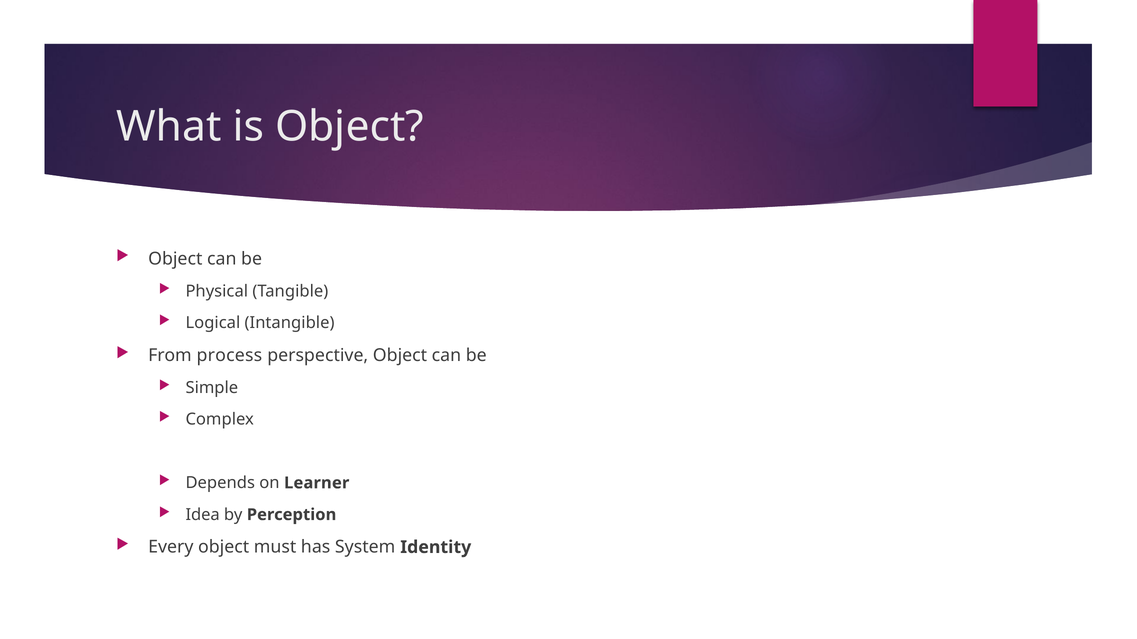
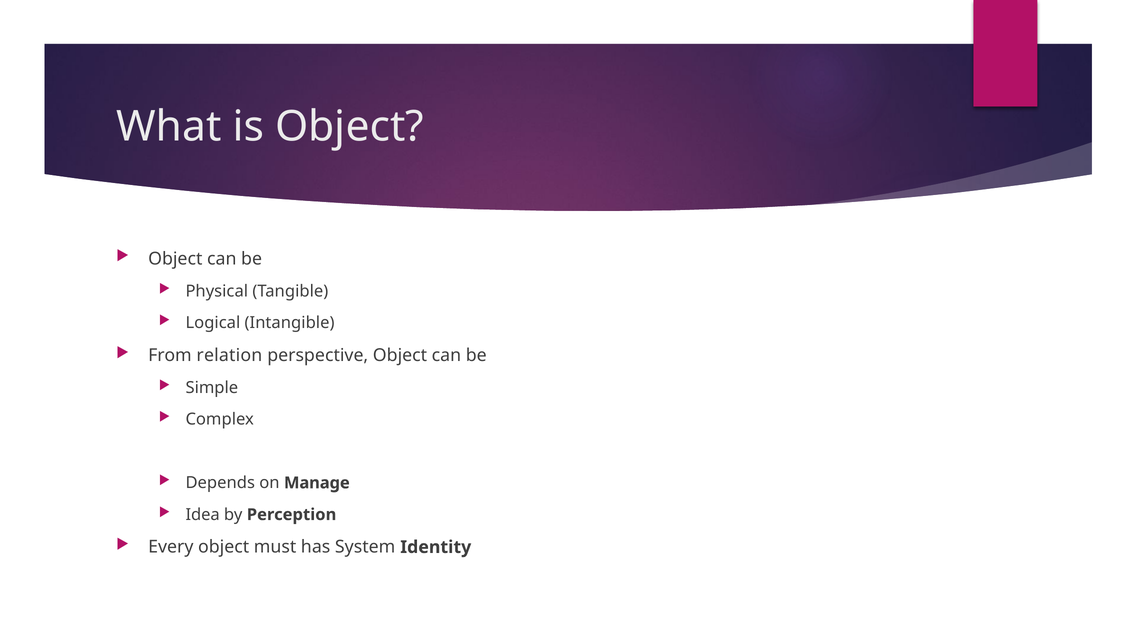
process: process -> relation (229, 356)
Learner: Learner -> Manage (317, 483)
